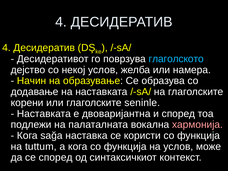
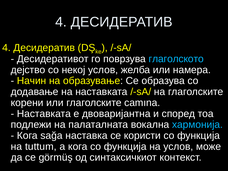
seninle: seninle -> camına (142, 103)
хармонија colour: pink -> light blue (198, 125)
се според: според -> görmüş (56, 157)
